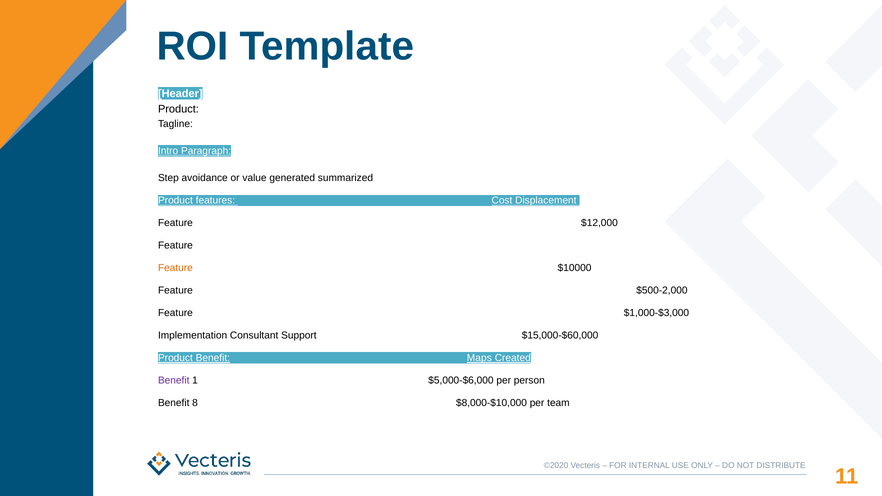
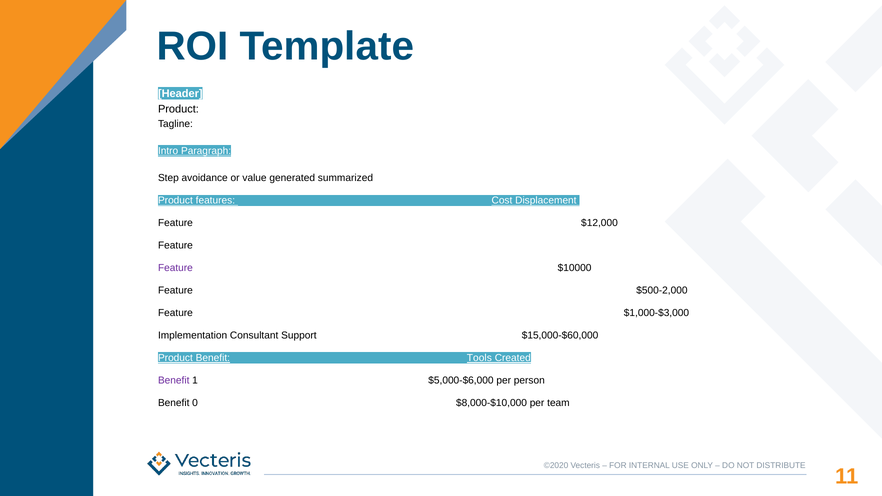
Feature colour: orange -> purple (175, 268)
Maps: Maps -> Tools (479, 358)
8: 8 -> 0 (195, 403)
